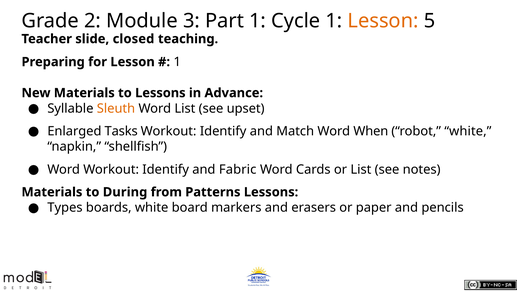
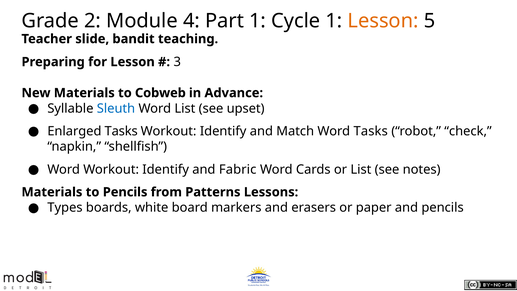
3: 3 -> 4 (191, 21)
closed: closed -> bandit (134, 39)
1: 1 -> 3 (177, 62)
to Lessons: Lessons -> Cobweb (160, 93)
Sleuth colour: orange -> blue (116, 108)
Word When: When -> Tasks (371, 131)
robot white: white -> check (468, 131)
to During: During -> Pencils (125, 192)
